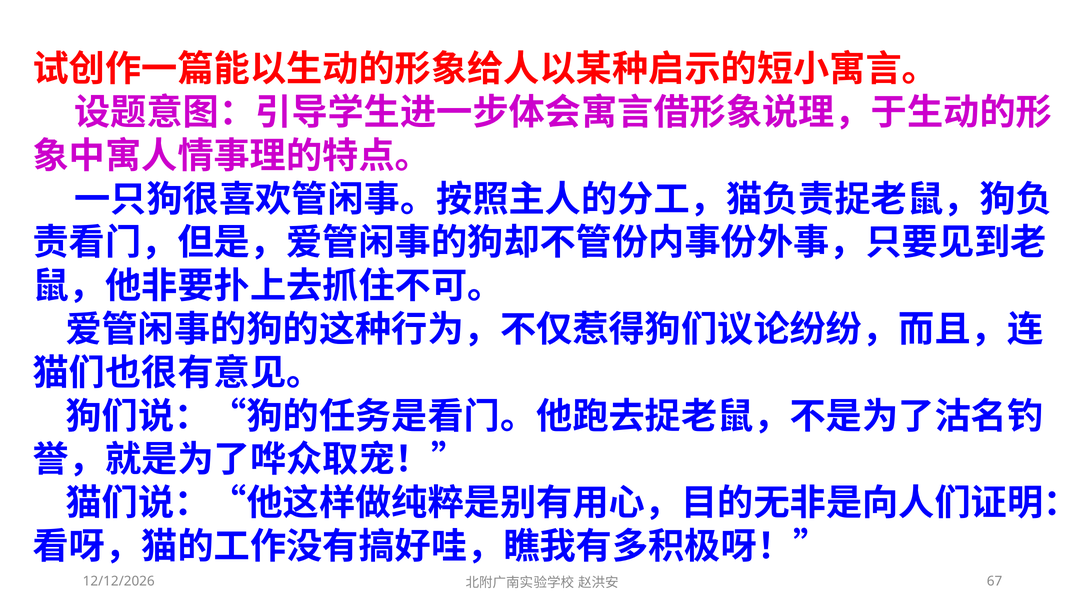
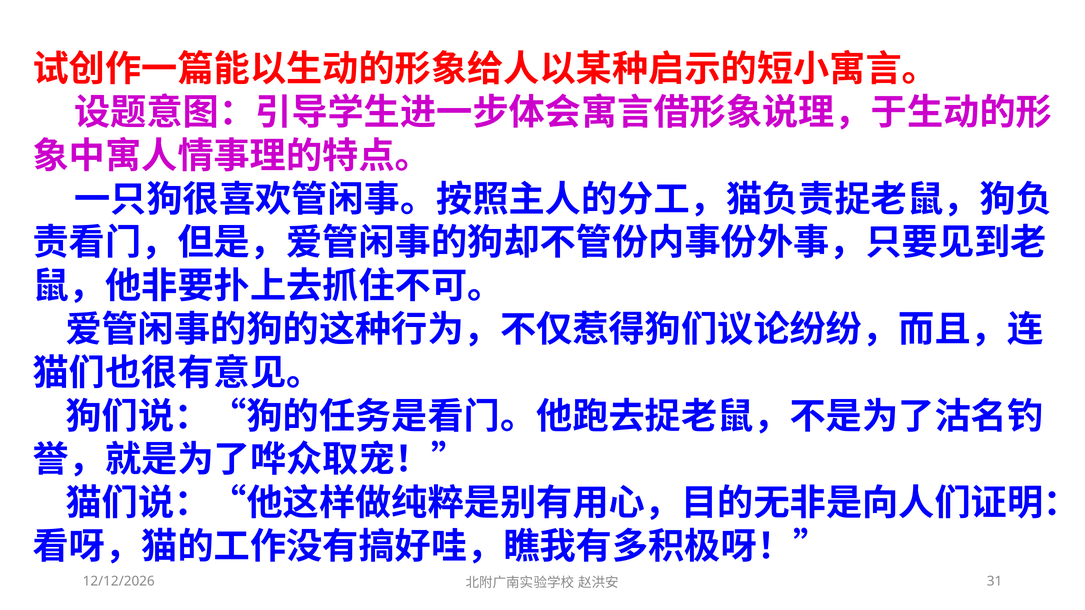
67: 67 -> 31 (995, 582)
